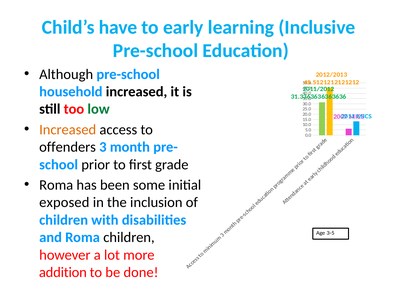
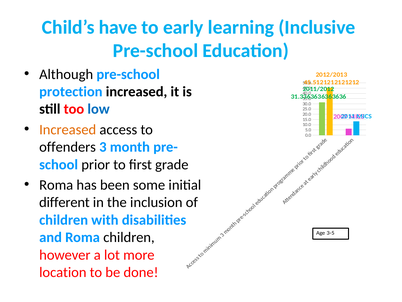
household: household -> protection (71, 92)
low colour: green -> blue (99, 109)
exposed: exposed -> different (64, 202)
addition: addition -> location (63, 272)
